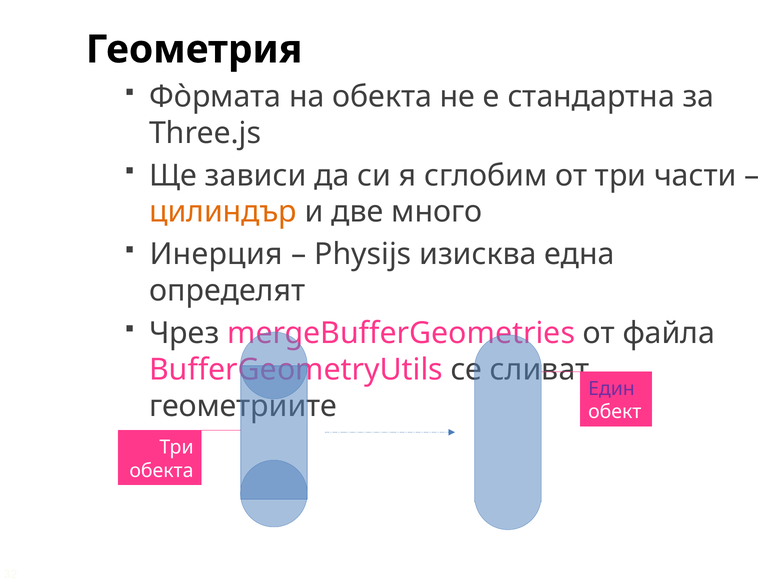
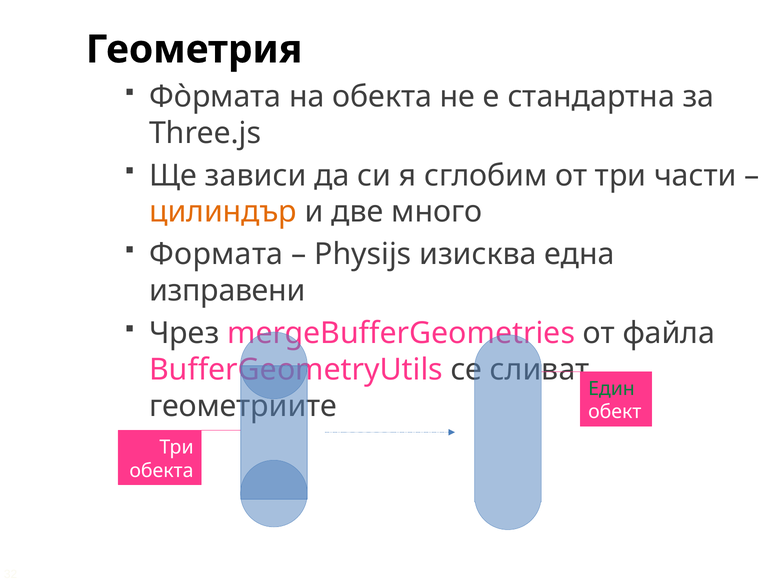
Инерция: Инерция -> Формата (216, 254)
определят: определят -> изправени (227, 291)
Един colour: purple -> green (611, 389)
